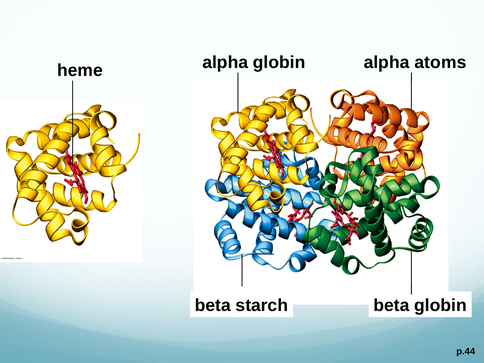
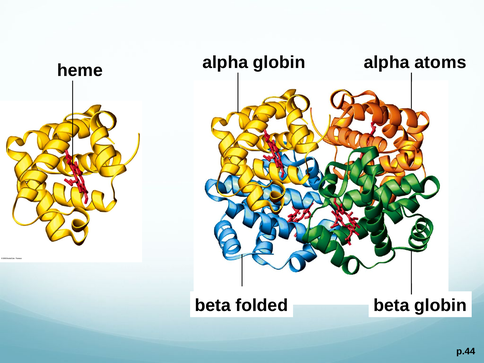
starch: starch -> folded (262, 305)
